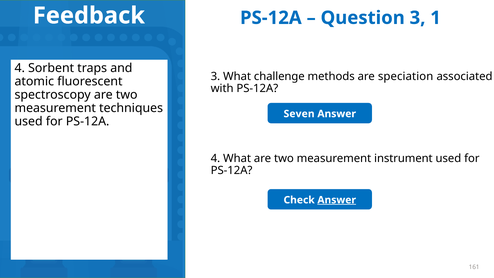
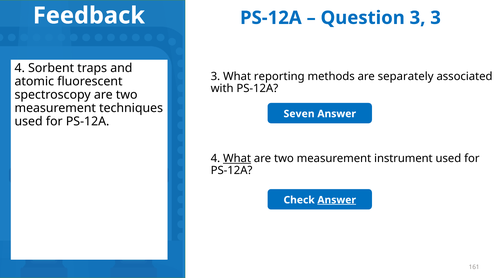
Question 3 1: 1 -> 3 (436, 18)
challenge: challenge -> reporting (279, 76)
speciation: speciation -> separately (406, 76)
What underline: none -> present (237, 158)
